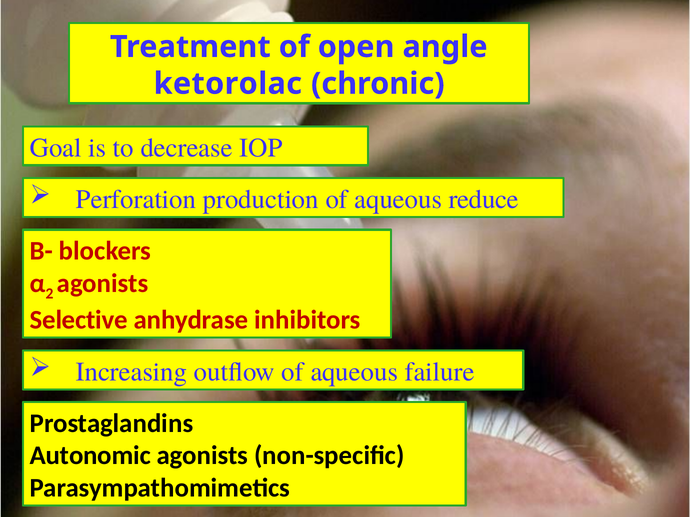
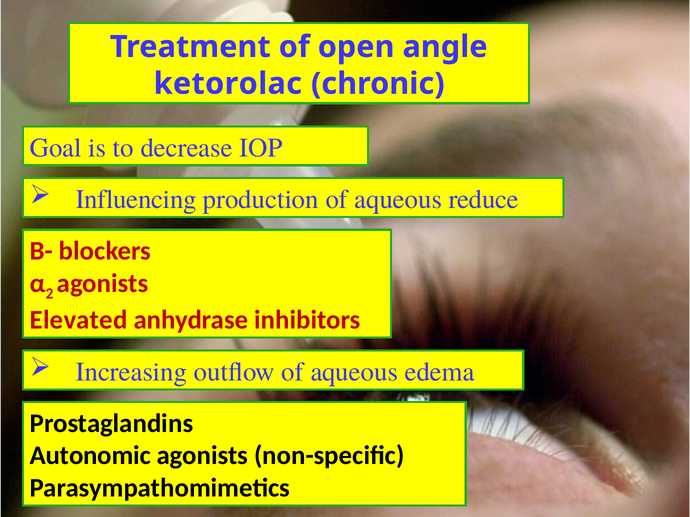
Perforation: Perforation -> Influencing (136, 200)
Selective: Selective -> Elevated (79, 320)
failure: failure -> edema (440, 372)
